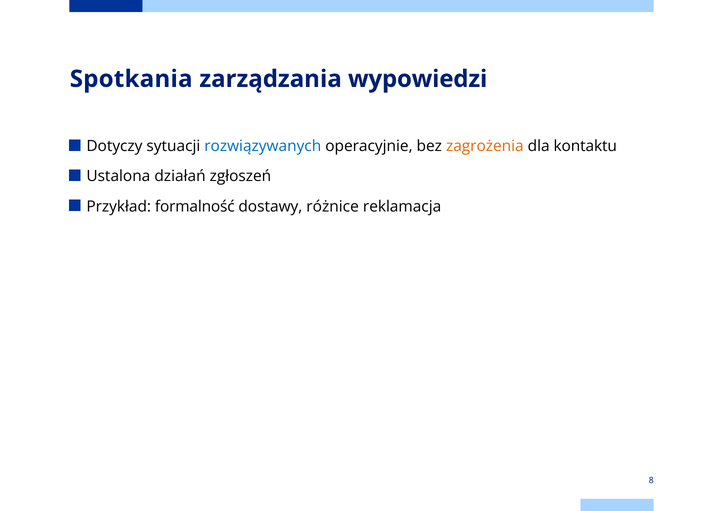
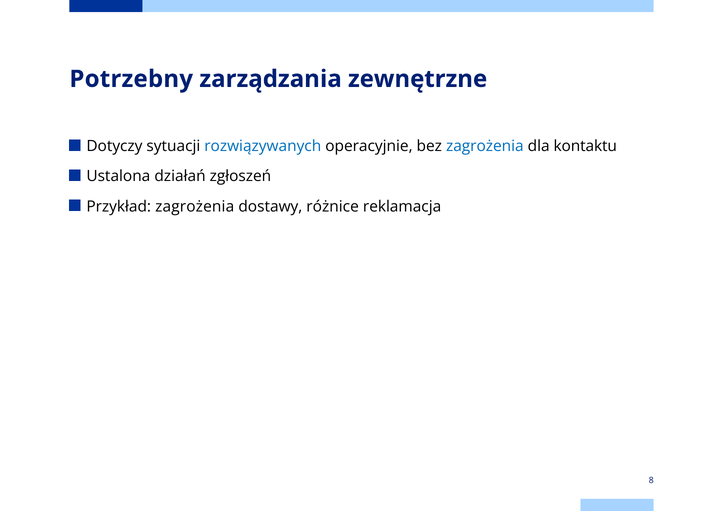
Spotkania: Spotkania -> Potrzebny (131, 79)
wypowiedzi: wypowiedzi -> zewnętrzne (418, 79)
zagrożenia colour: orange -> blue (485, 146)
Przykład formalność: formalność -> zagrożenia (195, 206)
